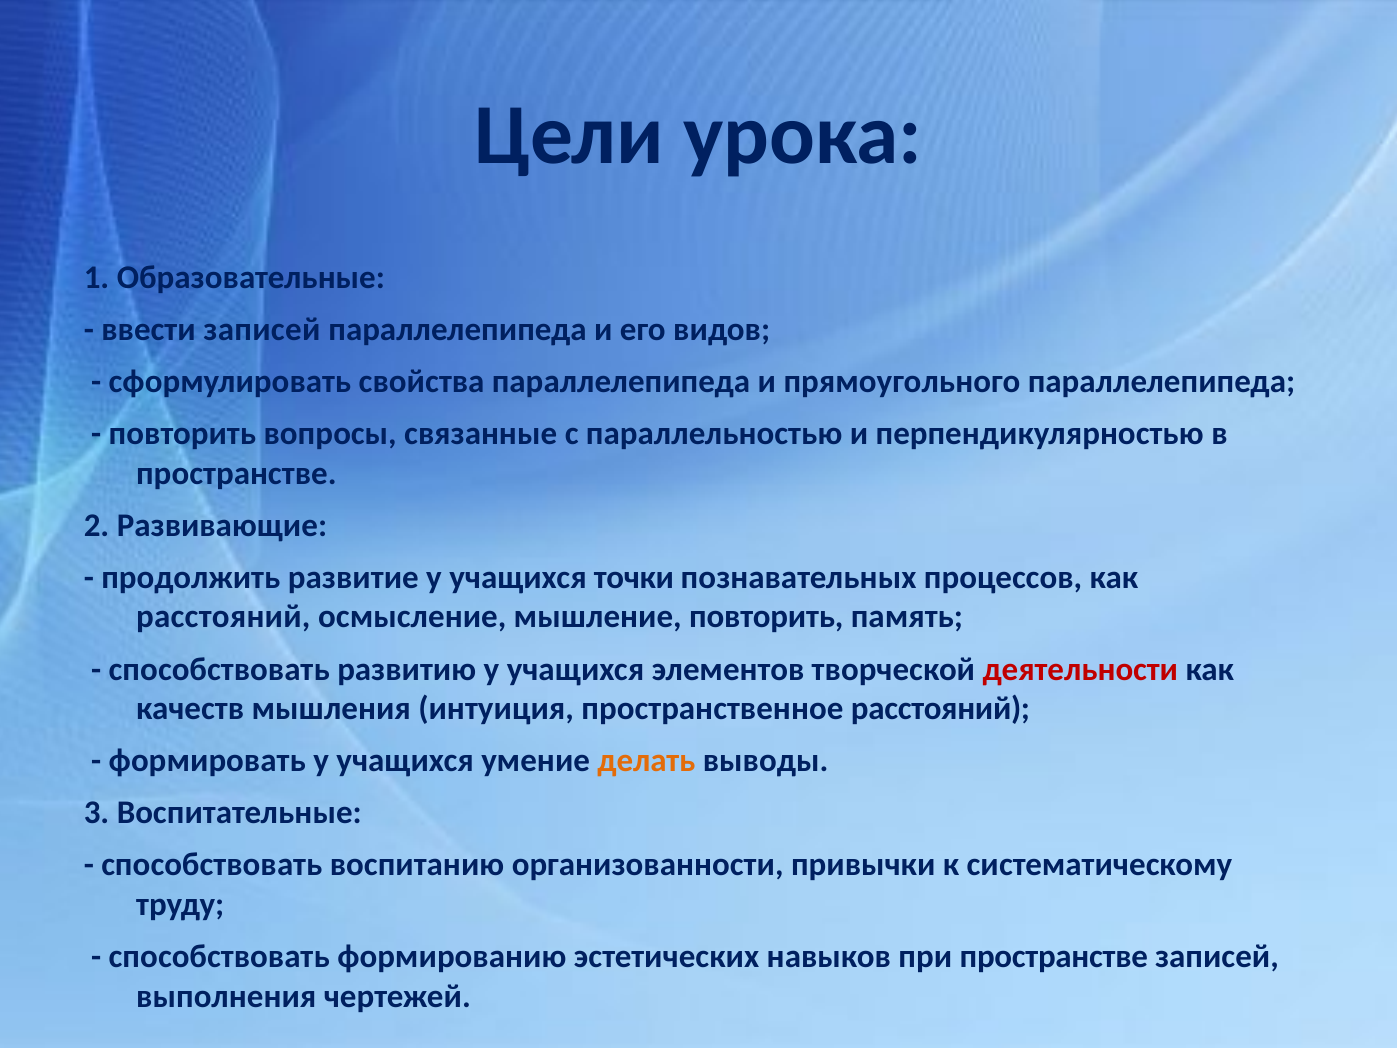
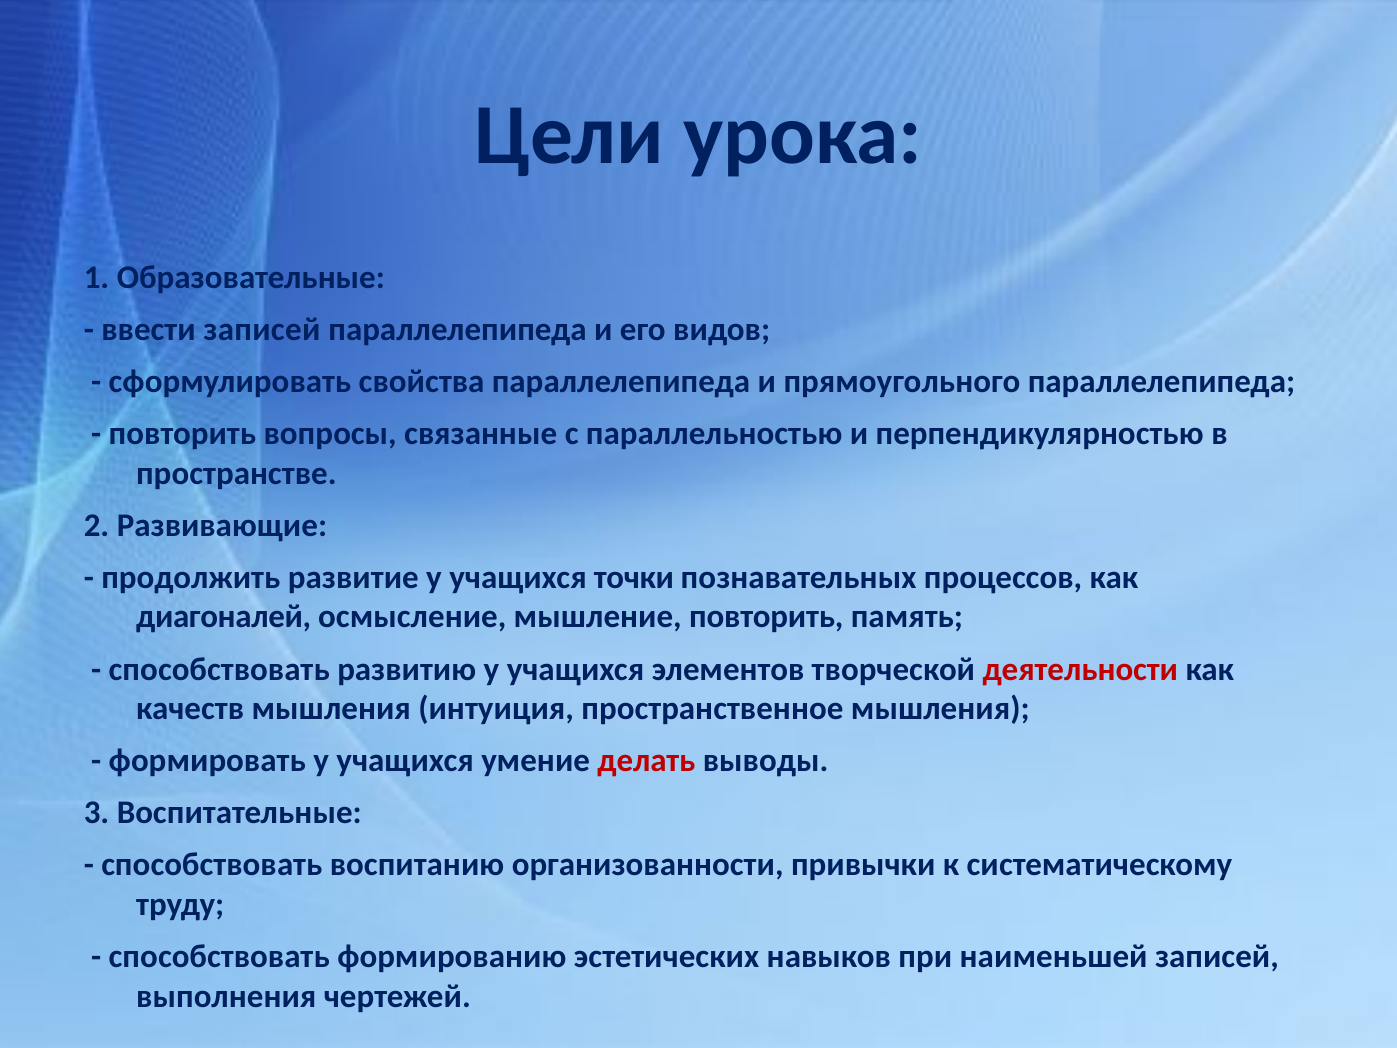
расстояний: расстояний -> диагоналей (224, 617)
пространственное расстояний: расстояний -> мышления (940, 709)
делать colour: orange -> red (646, 761)
при пространстве: пространстве -> наименьшей (1054, 956)
